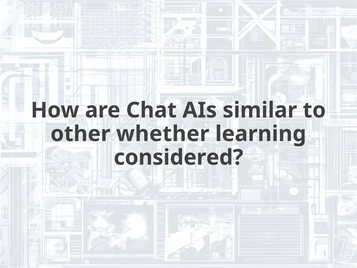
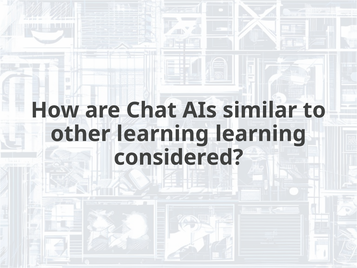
other whether: whether -> learning (163, 134)
